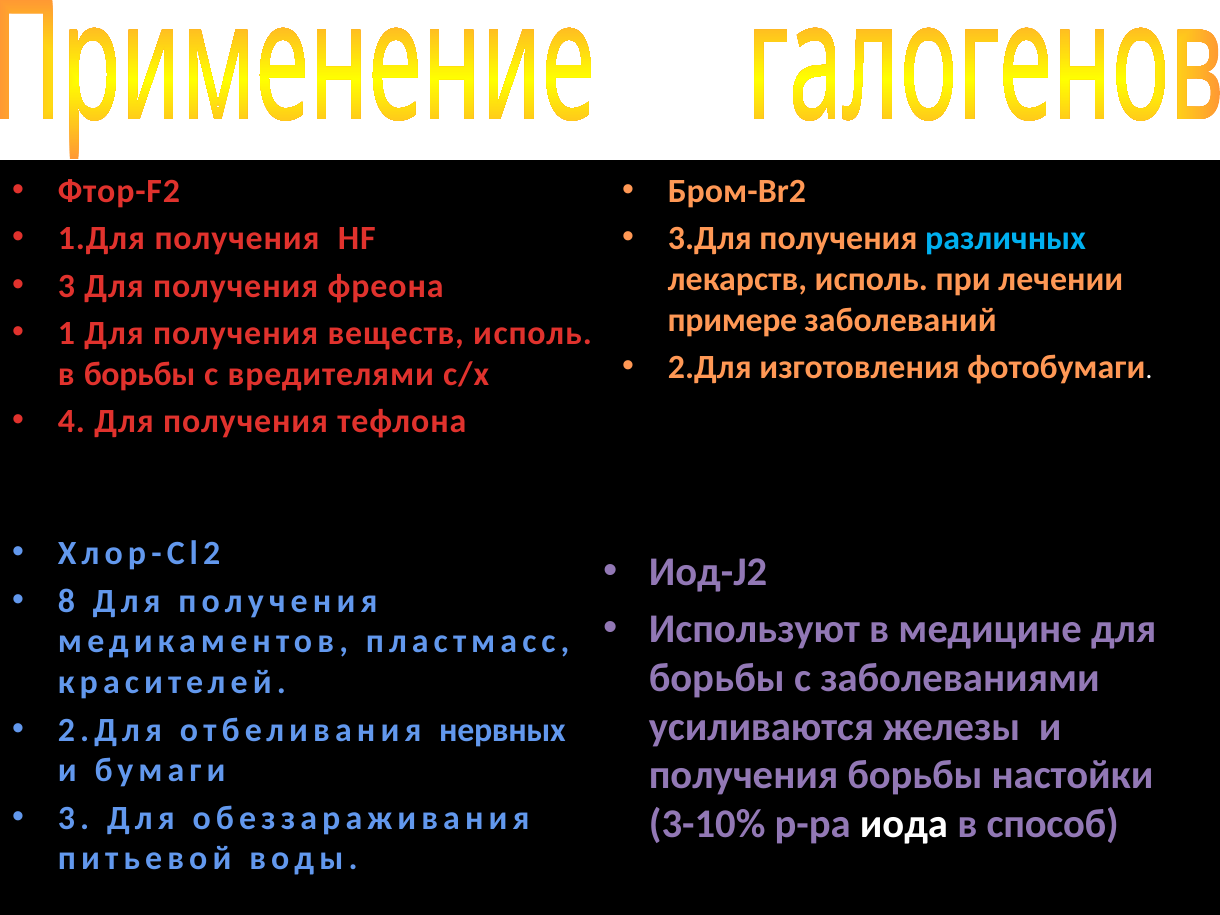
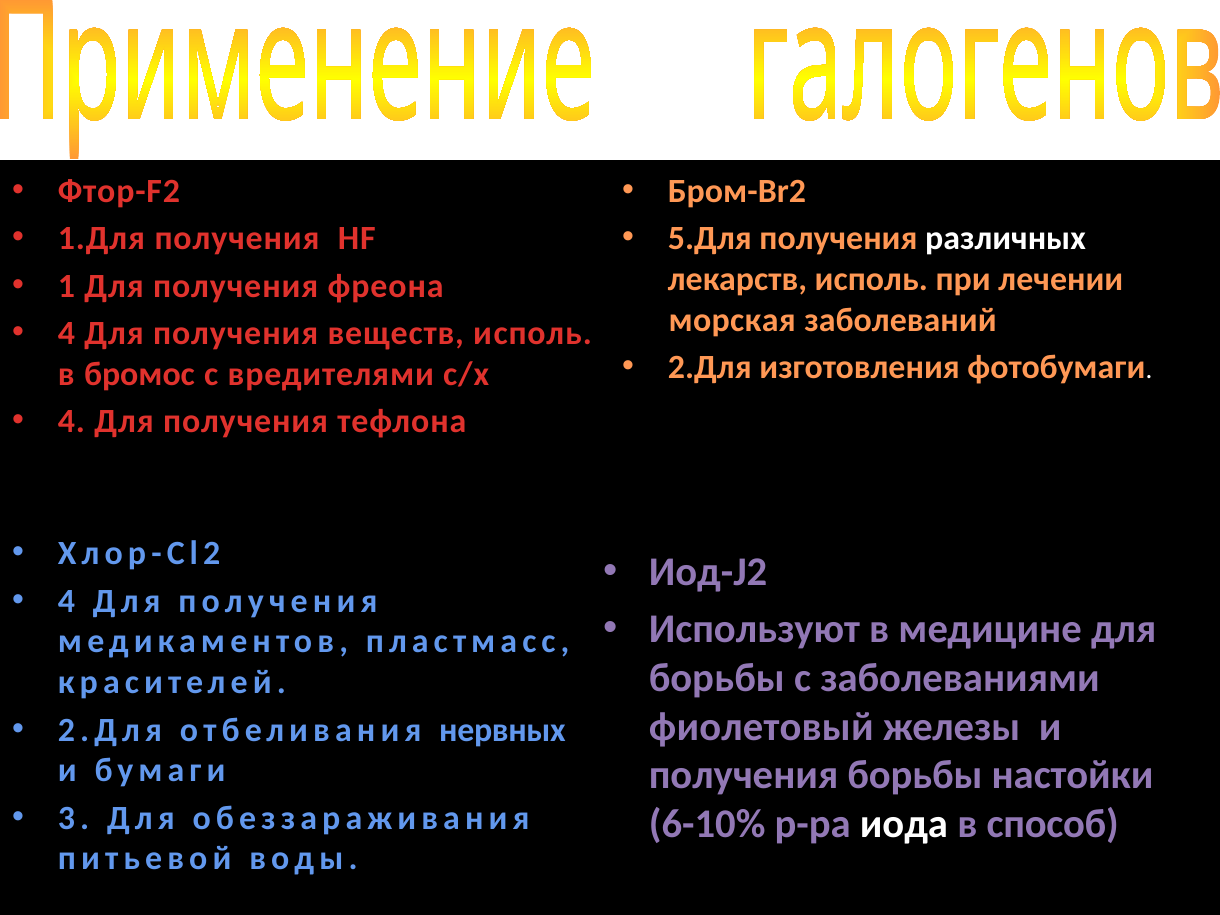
3.Для: 3.Для -> 5.Для (710, 238)
различных colour: light blue -> white (1006, 238)
3: 3 -> 1 (67, 286)
примере: примере -> морская (732, 320)
1: 1 -> 4 (67, 333)
в борьбы: борьбы -> бромос (139, 374)
8: 8 -> 4 (67, 601)
усиливаются: усиливаются -> фиолетовый (761, 727)
3-10%: 3-10% -> 6-10% (707, 824)
